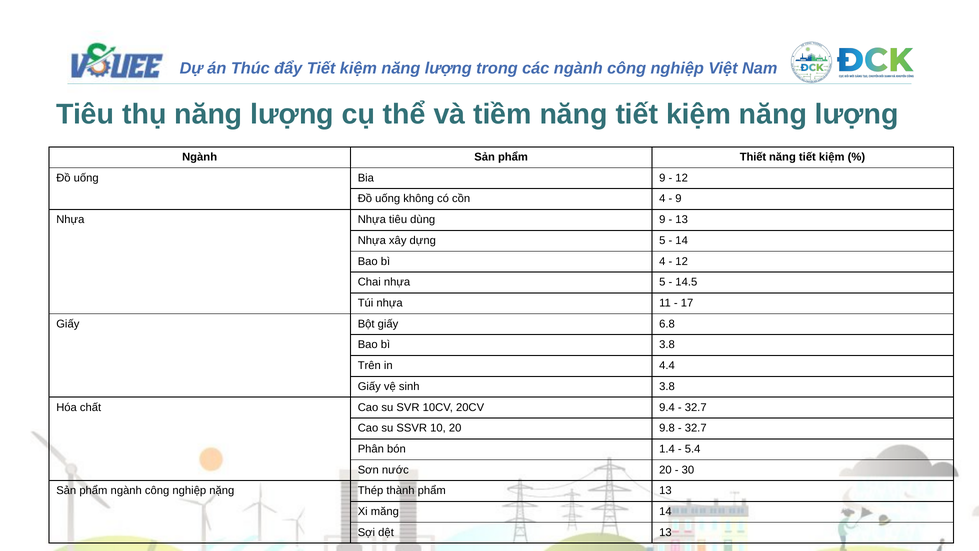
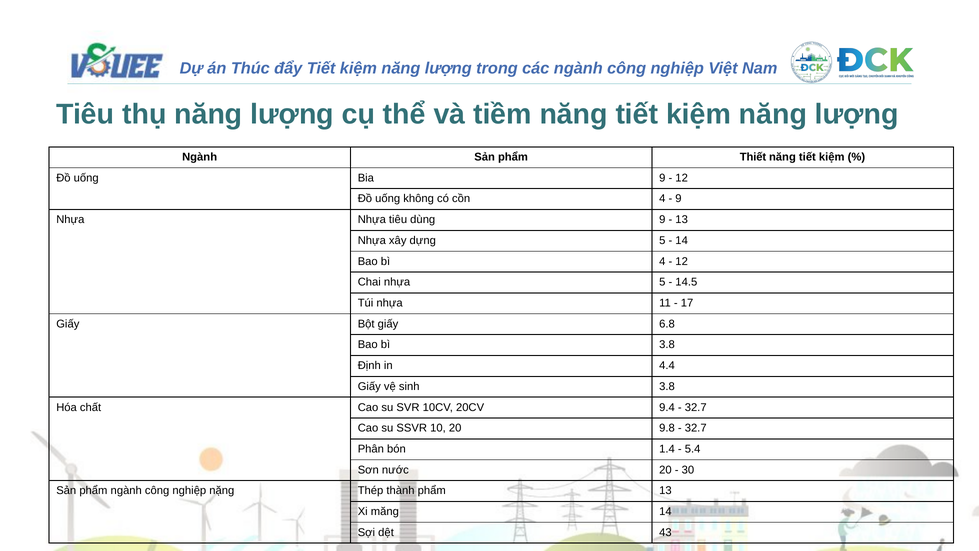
Trên: Trên -> Định (369, 365)
dệt 13: 13 -> 43 (665, 532)
